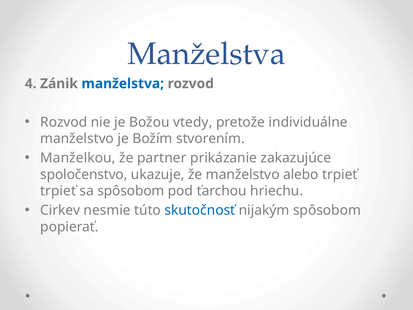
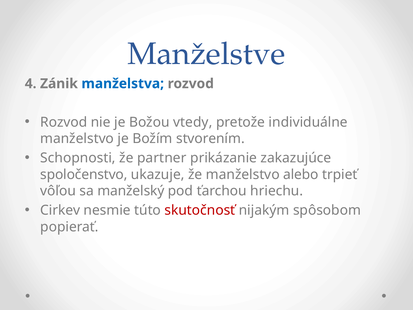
Manželstva: Manželstva -> Manželstve (206, 54)
Manželkou: Manželkou -> Schopnosti (78, 158)
trpieť: trpieť -> vôľou (58, 191)
sa spôsobom: spôsobom -> manželský (131, 191)
skutočnosť colour: blue -> red (200, 210)
